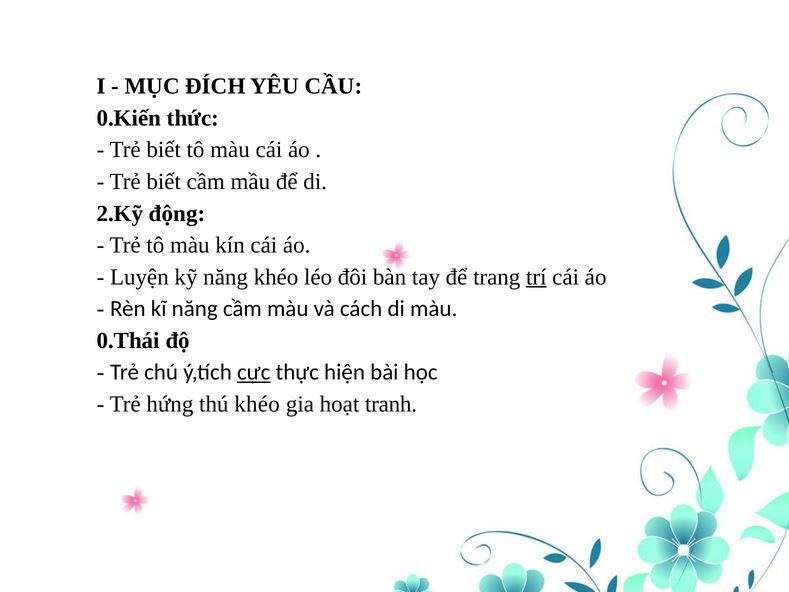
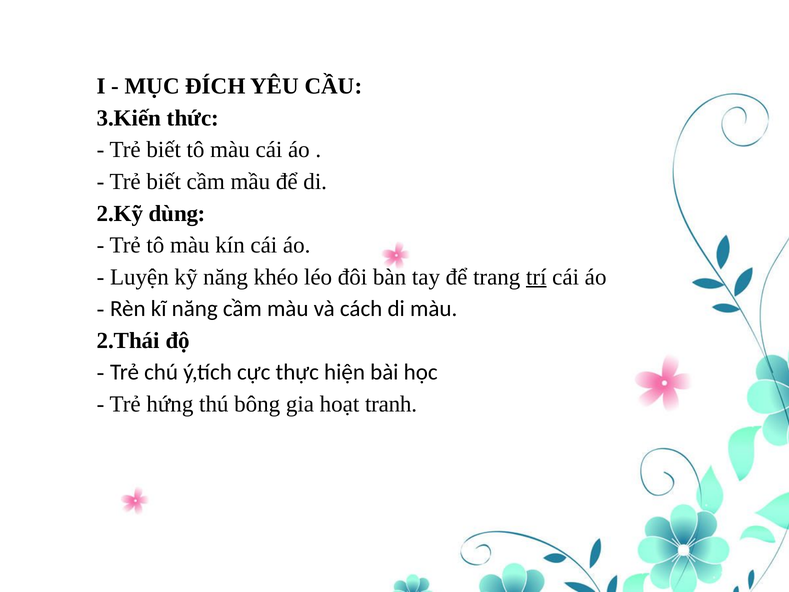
0.Kiến: 0.Kiến -> 3.Kiến (129, 118)
động: động -> dùng (177, 213)
0.Thái: 0.Thái -> 2.Thái (128, 340)
cực underline: present -> none (254, 372)
thú khéo: khéo -> bông (257, 404)
